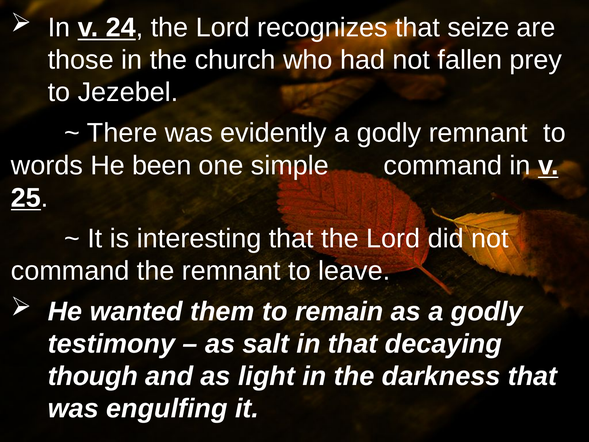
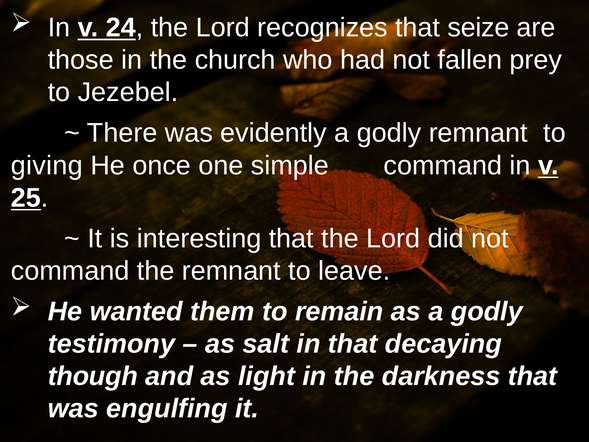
words: words -> giving (47, 165)
been: been -> once (162, 165)
